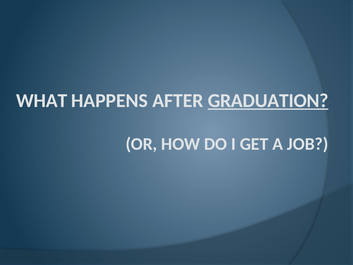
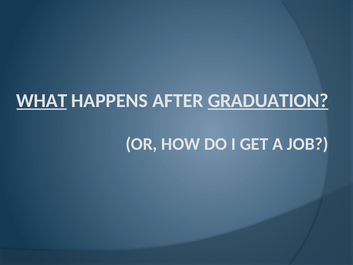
WHAT underline: none -> present (42, 101)
